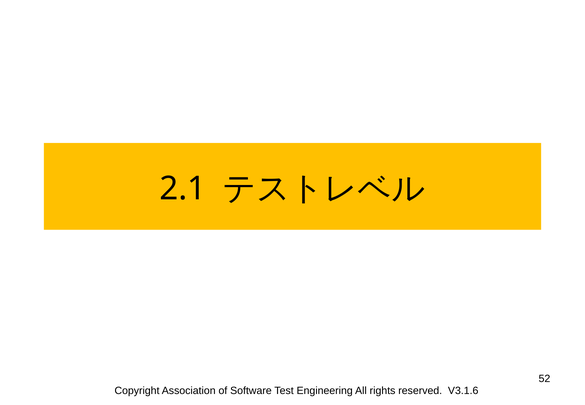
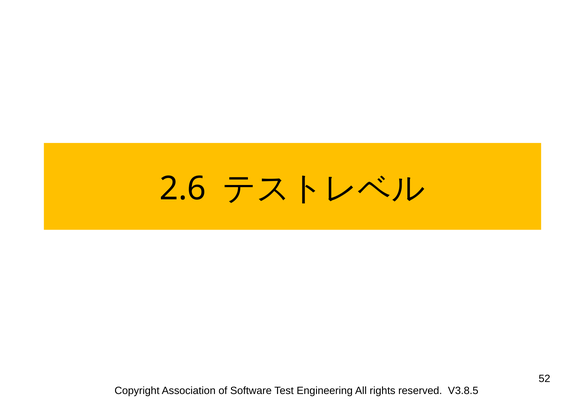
2.1: 2.1 -> 2.6 (183, 189)
V3.1.6: V3.1.6 -> V3.8.5 (463, 391)
